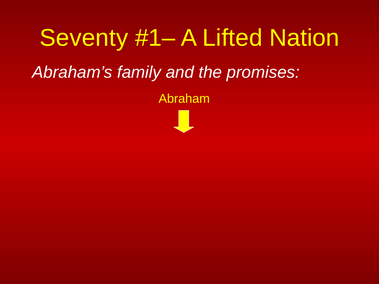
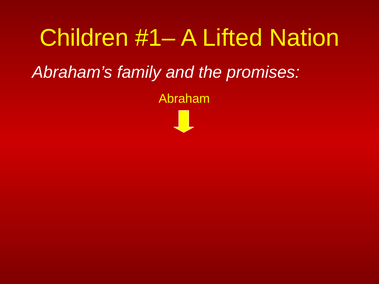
Seventy: Seventy -> Children (84, 38)
